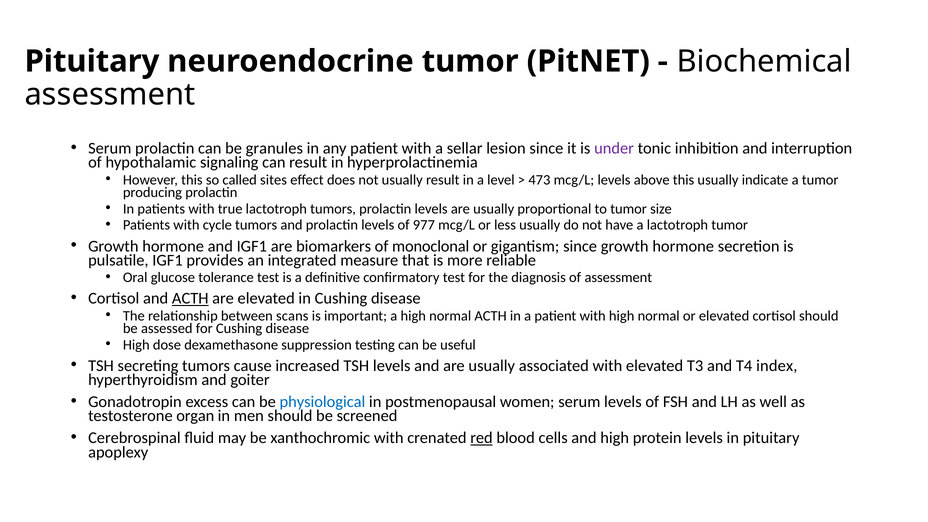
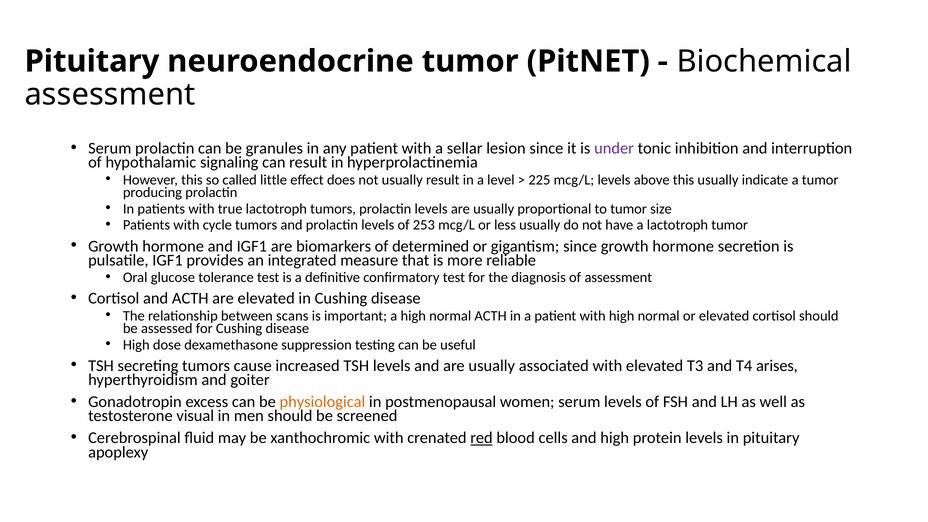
sites: sites -> little (274, 180)
473: 473 -> 225 (539, 180)
977: 977 -> 253 (424, 225)
monoclonal: monoclonal -> determined (431, 246)
ACTH underline: present -> none (190, 299)
index: index -> arises (777, 366)
physiological colour: blue -> orange (322, 402)
organ: organ -> visual (195, 416)
